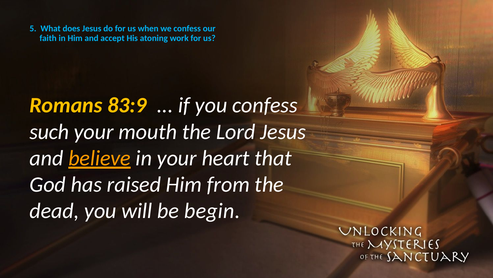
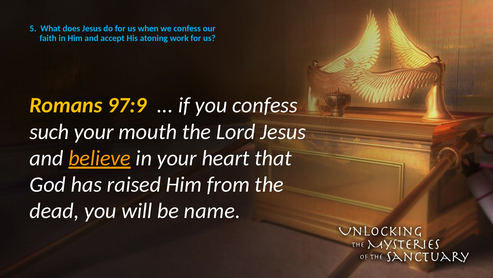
83:9: 83:9 -> 97:9 (127, 105)
begin: begin -> name (212, 210)
